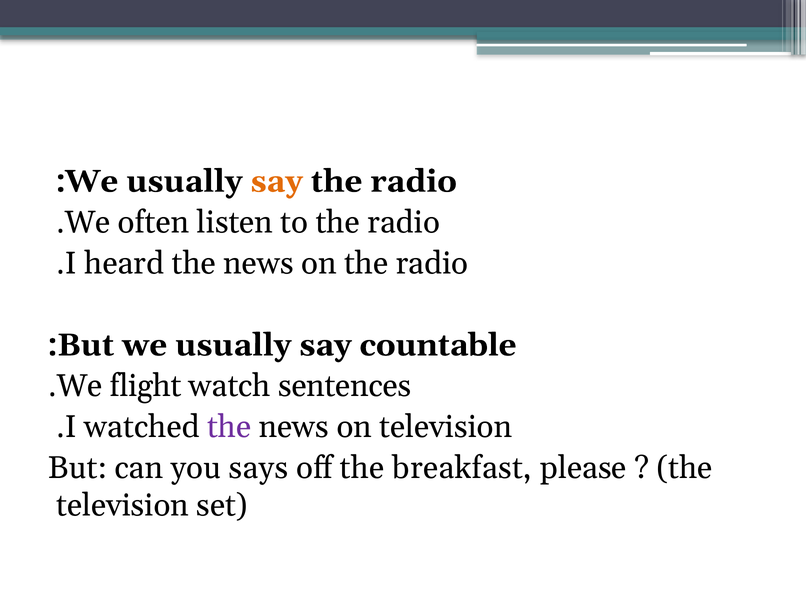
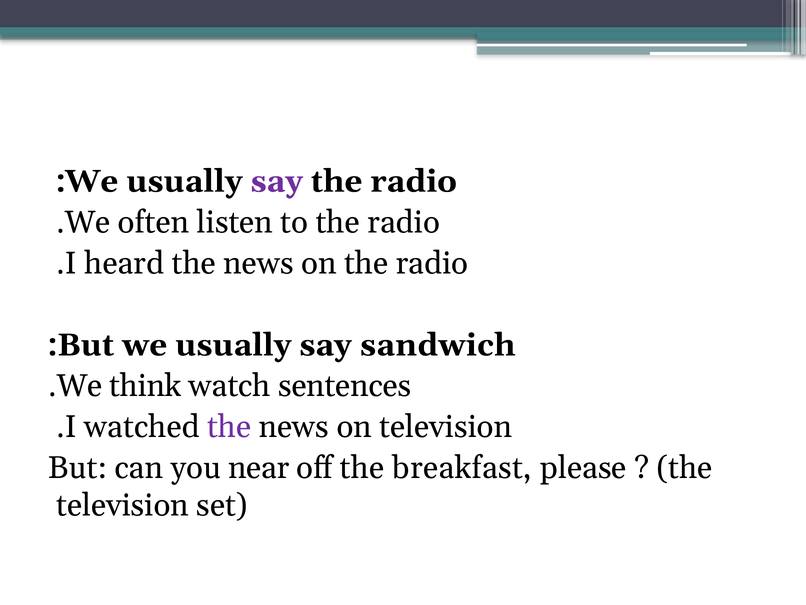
say colour: orange -> purple (277, 181)
countable: countable -> sandwich (438, 345)
flight: flight -> think (146, 386)
says: says -> near (259, 467)
